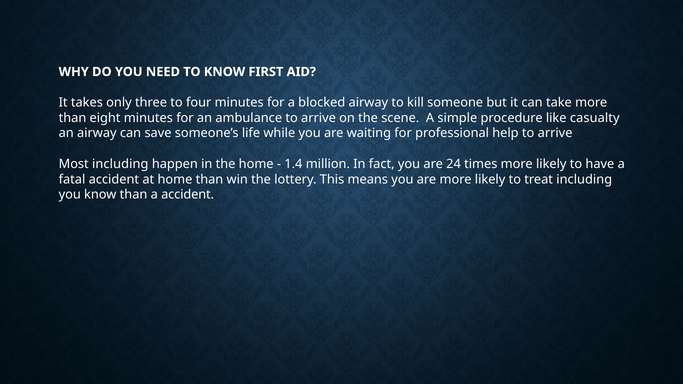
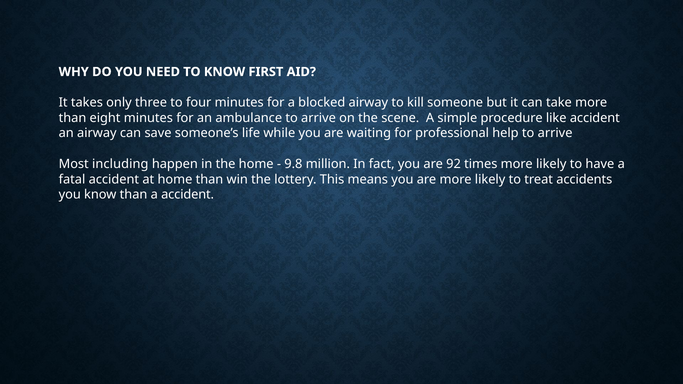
like casualty: casualty -> accident (595, 118)
1.4: 1.4 -> 9.8 (293, 164)
24: 24 -> 92 (454, 164)
treat including: including -> accidents (584, 179)
